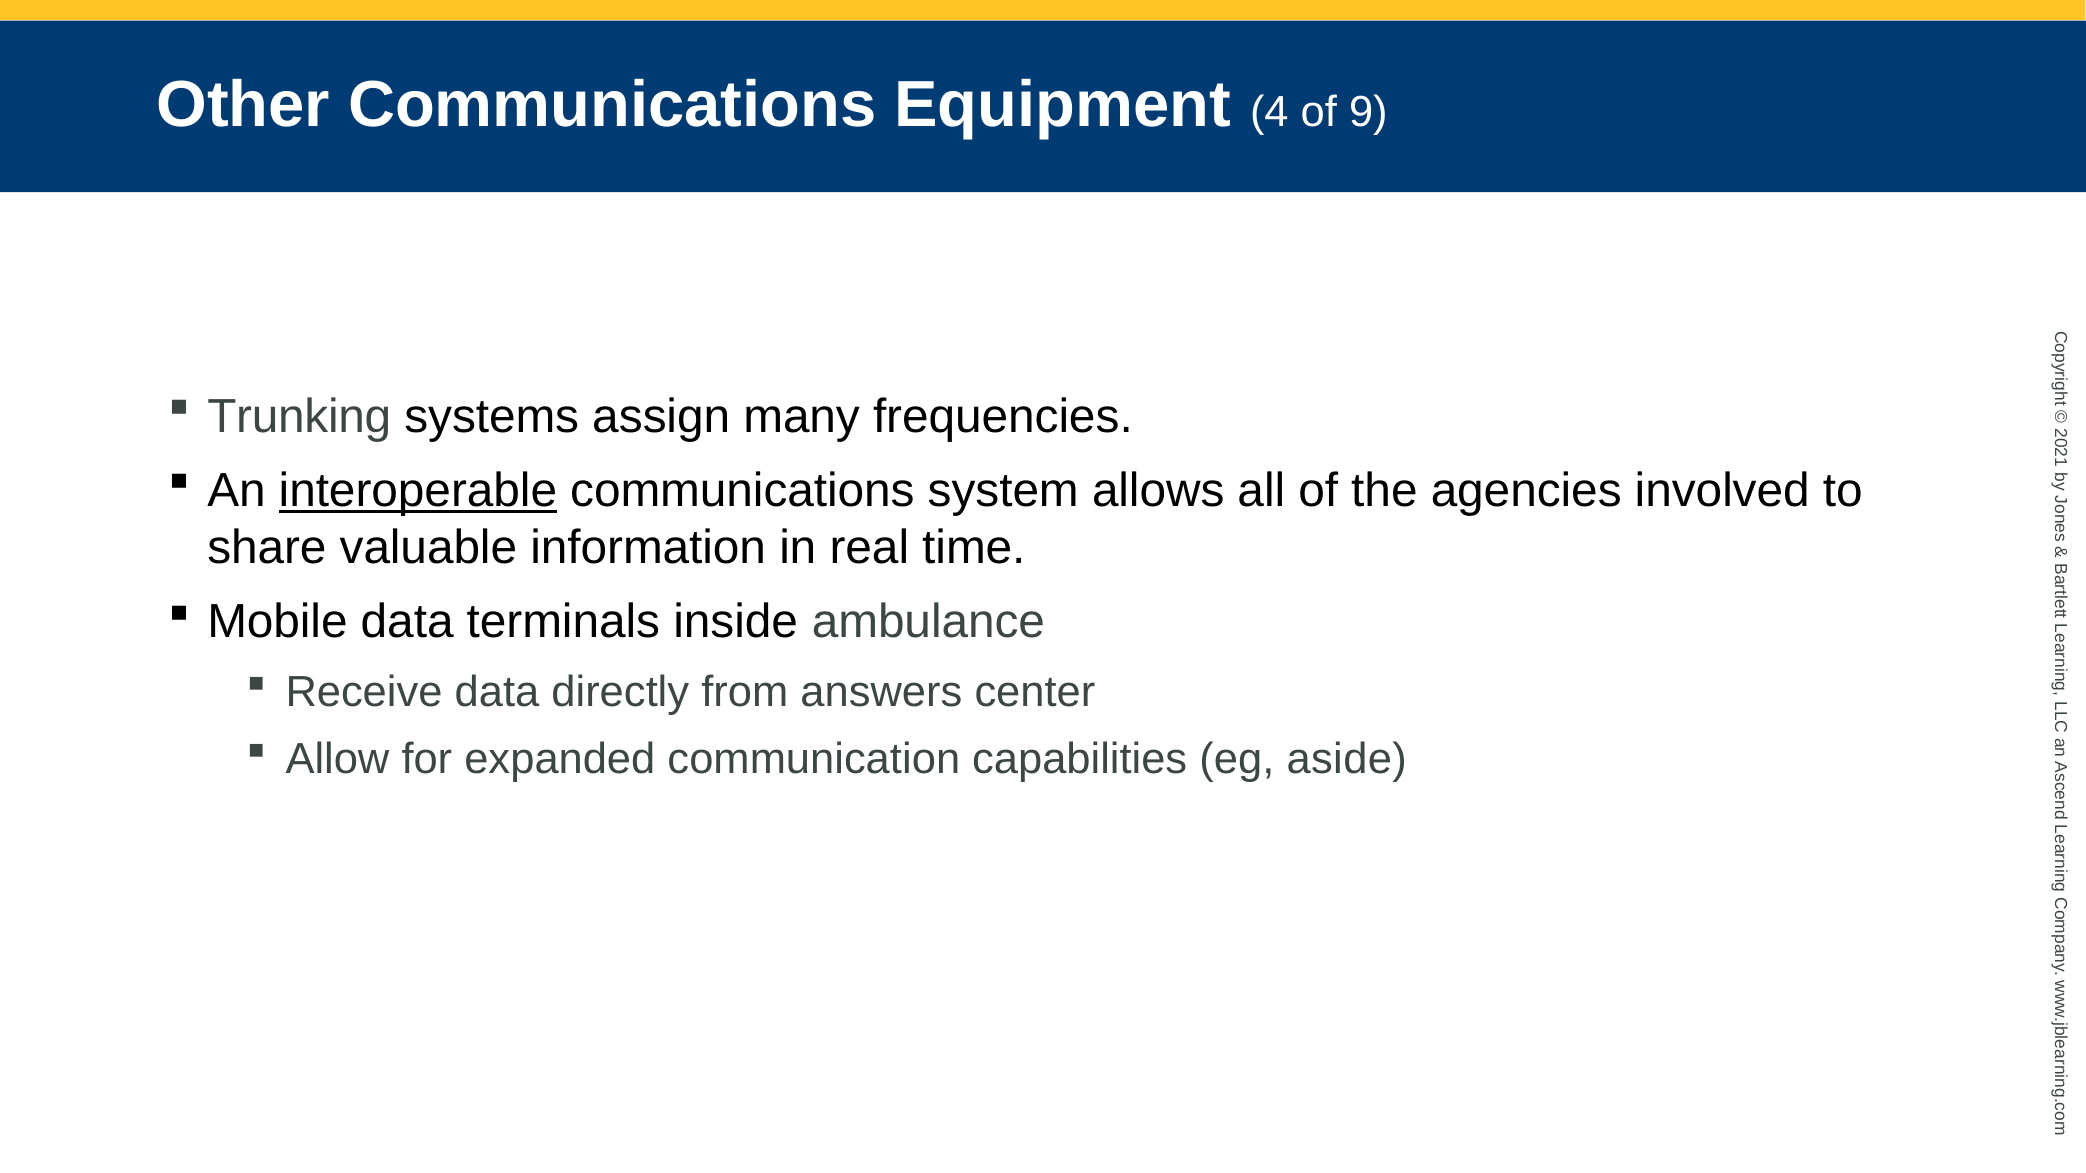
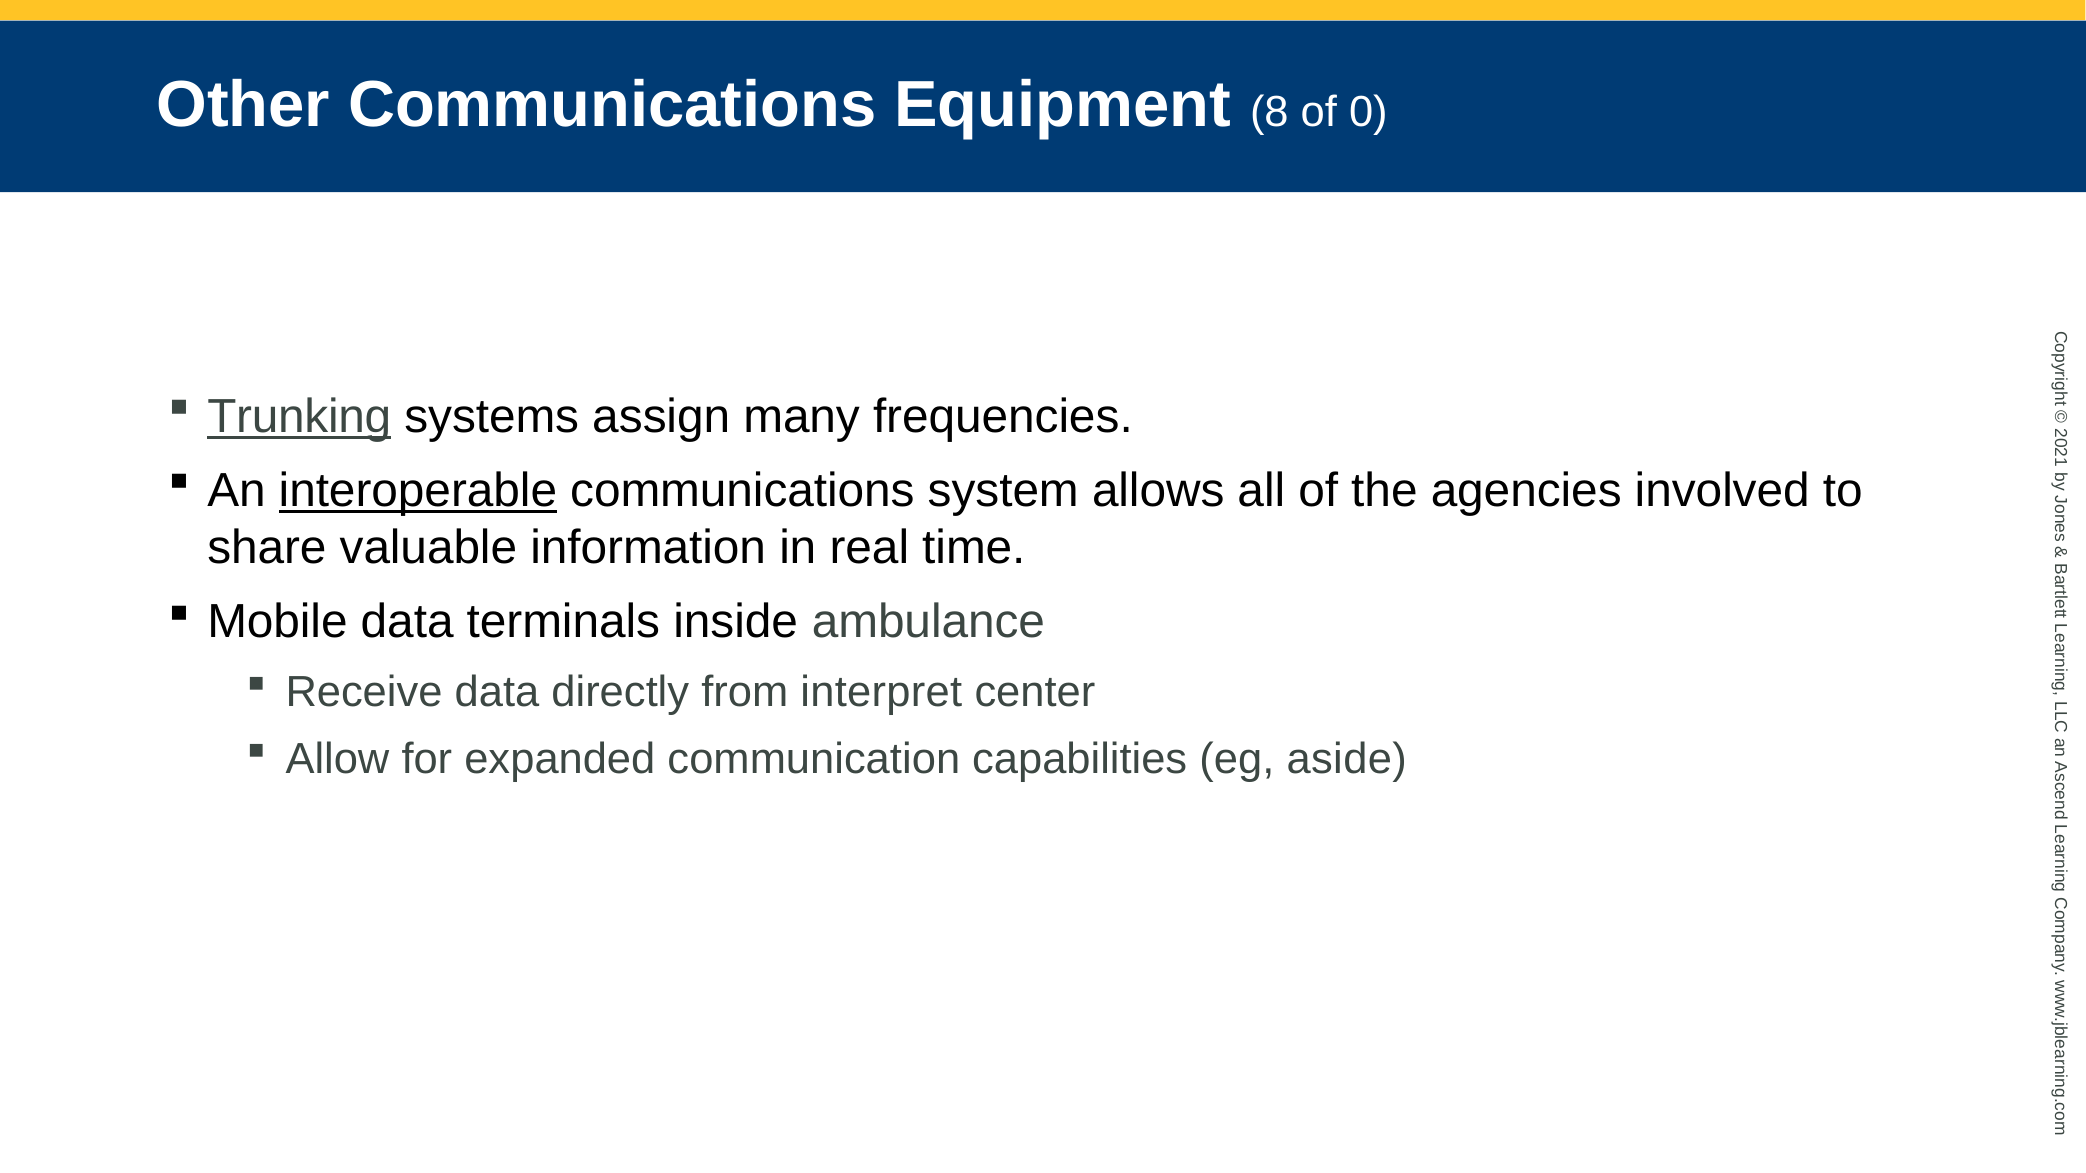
4: 4 -> 8 (1269, 112)
of 9: 9 -> 0 (1368, 112)
Trunking underline: none -> present (299, 417)
answers: answers -> interpret (881, 692)
